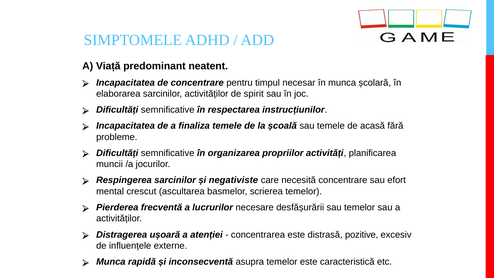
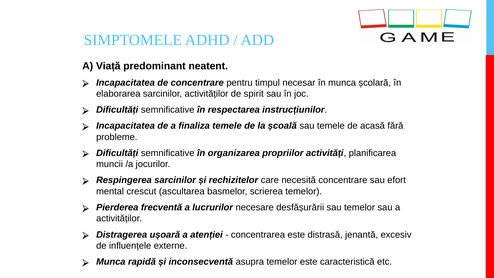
negativiste: negativiste -> rechizitelor (233, 180)
pozitive: pozitive -> jenantă (362, 235)
